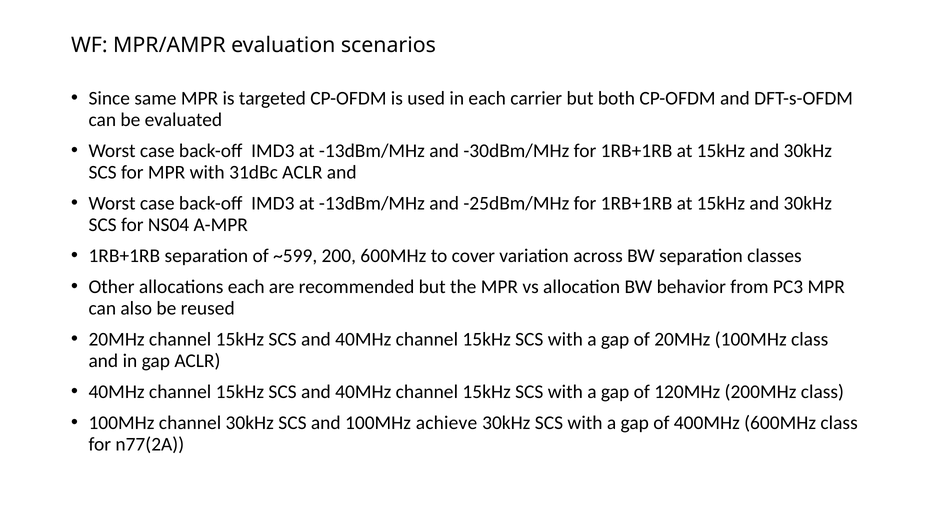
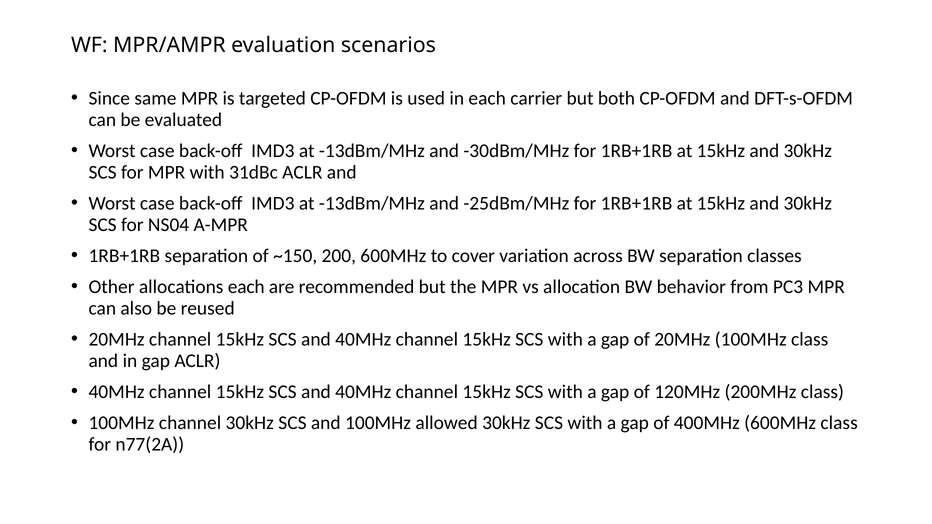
~599: ~599 -> ~150 (295, 256)
achieve: achieve -> allowed (447, 423)
